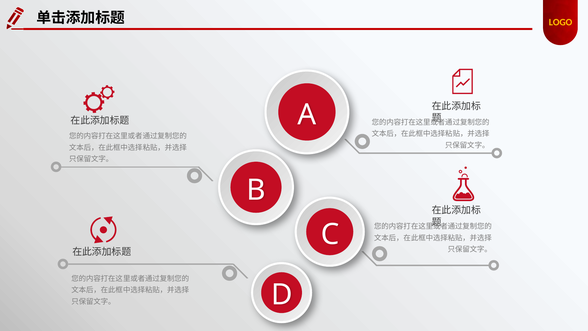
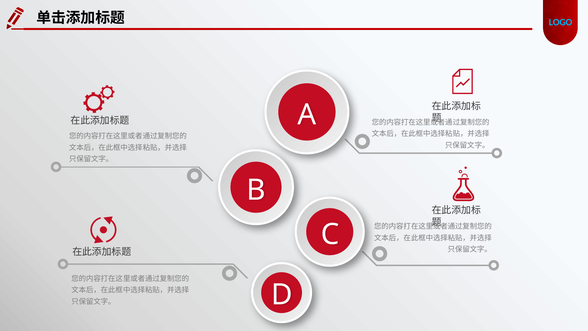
LOGO colour: yellow -> light blue (561, 22)
